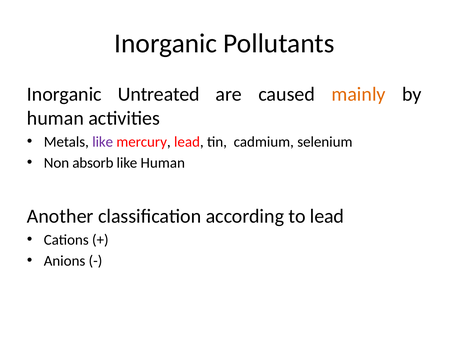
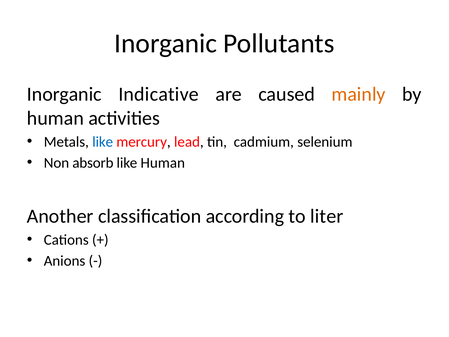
Untreated: Untreated -> Indicative (159, 94)
like colour: purple -> blue (103, 142)
to lead: lead -> liter (327, 216)
